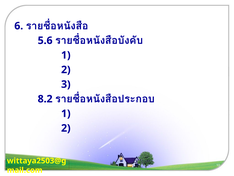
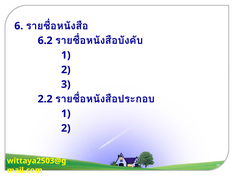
5.6: 5.6 -> 6.2 (45, 40)
8.2: 8.2 -> 2.2 (45, 99)
